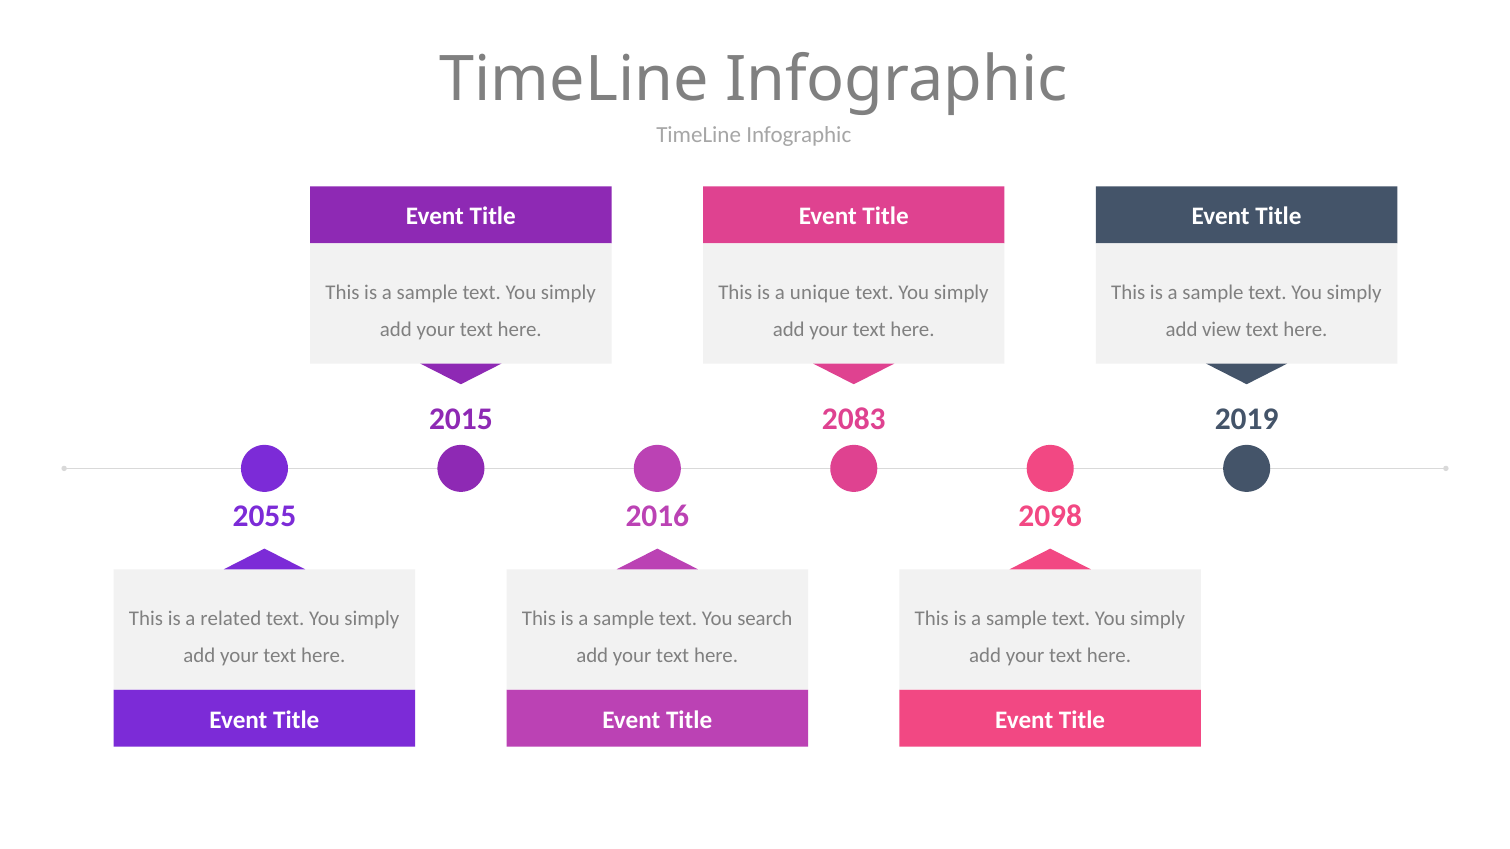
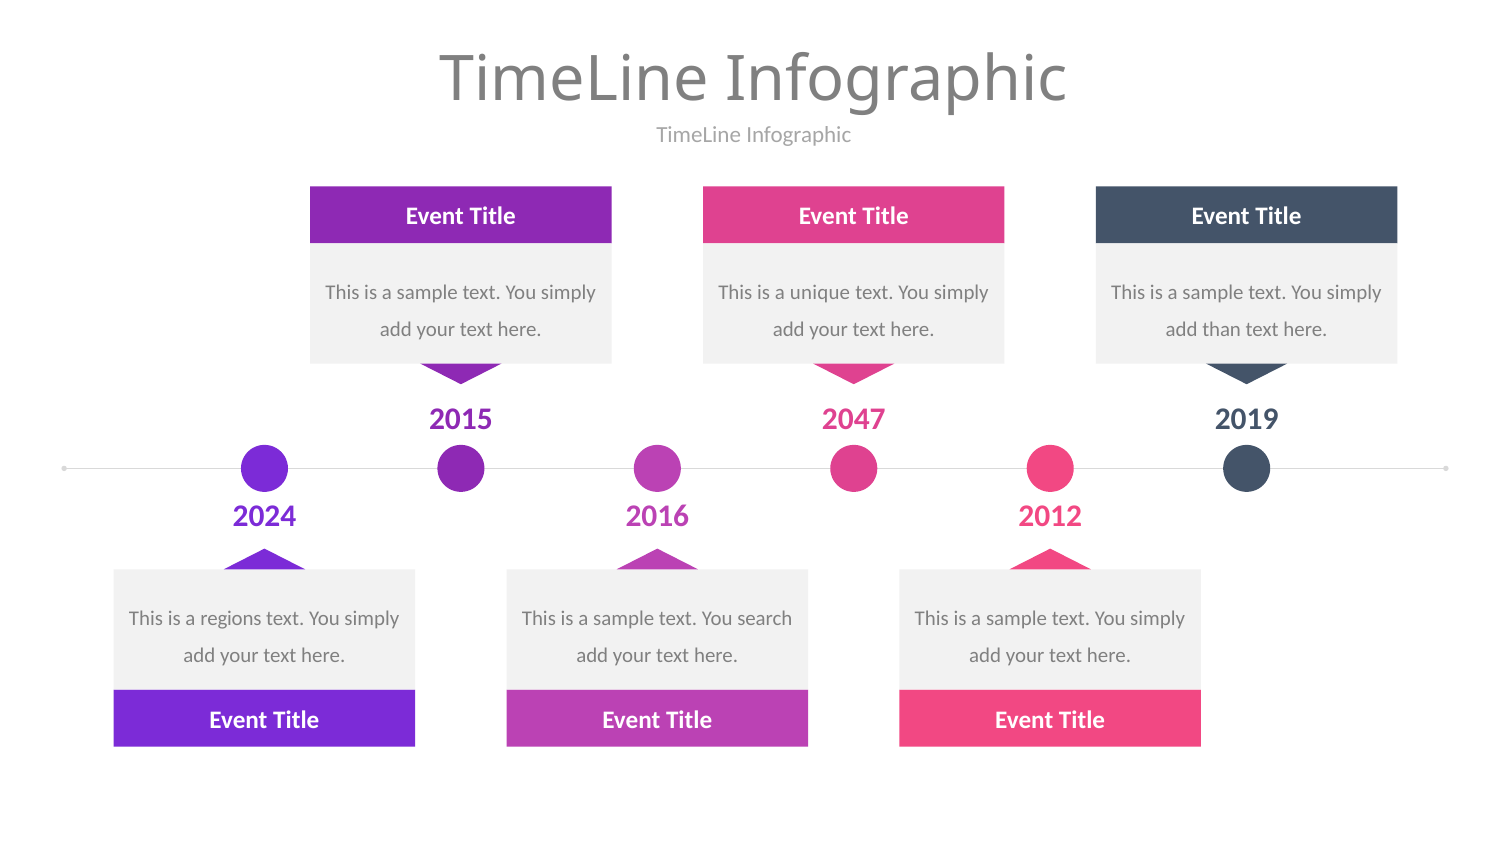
view: view -> than (1222, 330)
2083: 2083 -> 2047 (854, 419)
2055: 2055 -> 2024 (264, 516)
2098: 2098 -> 2012 (1050, 516)
related: related -> regions (231, 619)
